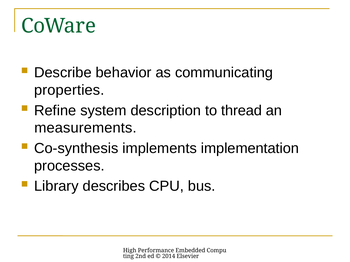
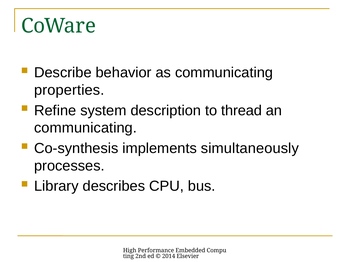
measurements: measurements -> communicating (86, 128)
implementation: implementation -> simultaneously (250, 149)
